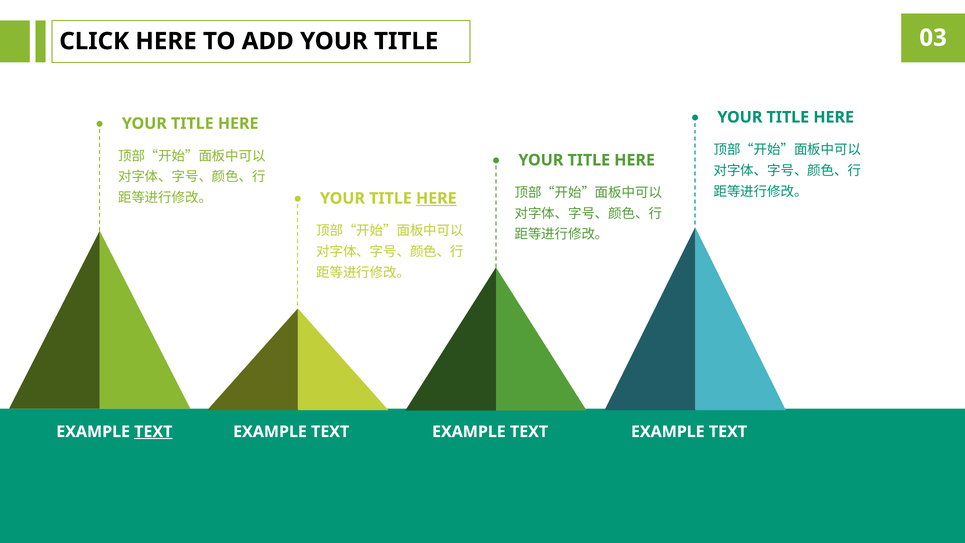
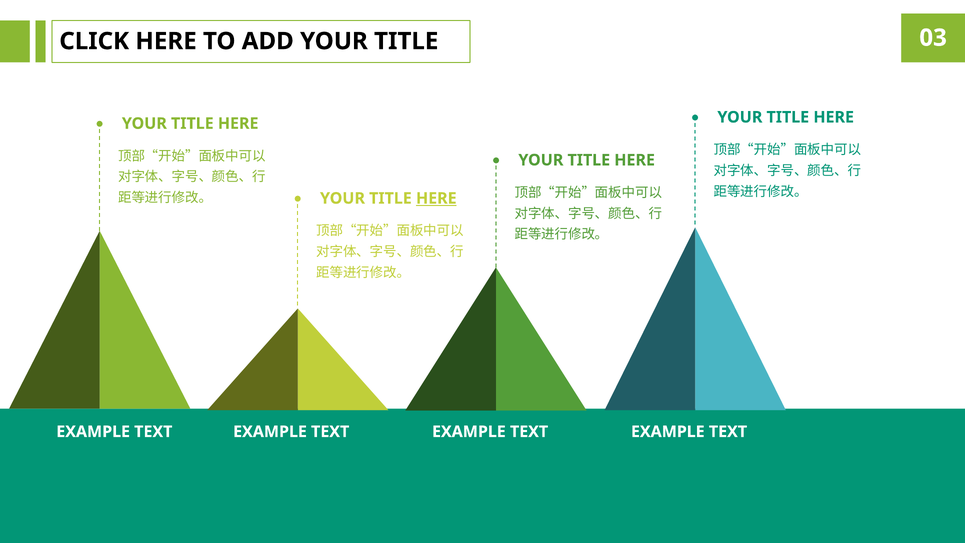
TEXT underline: present -> none (153, 432)
